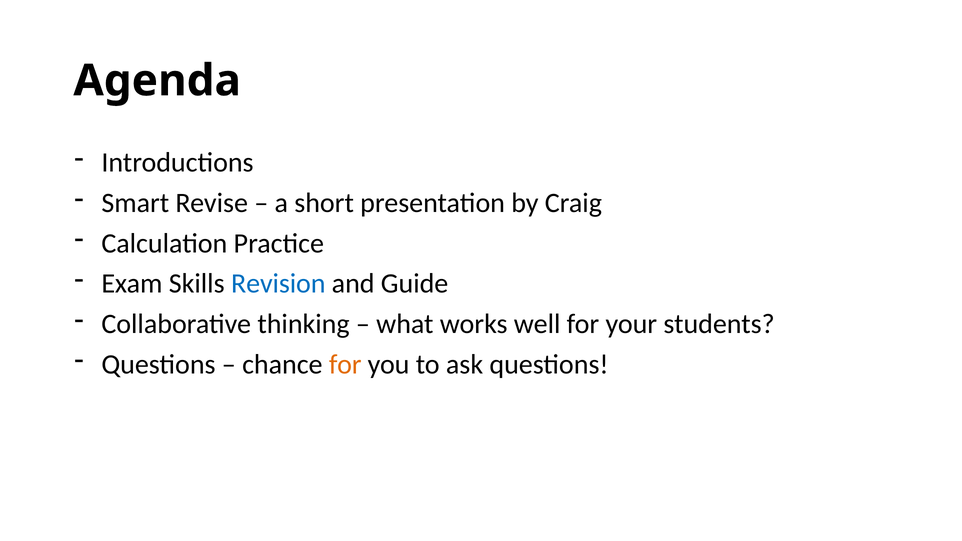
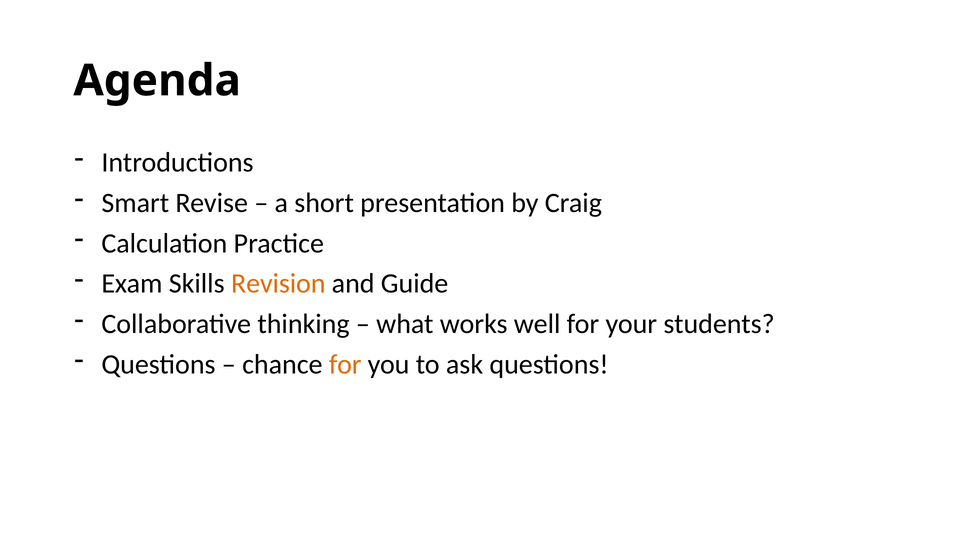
Revision colour: blue -> orange (278, 284)
